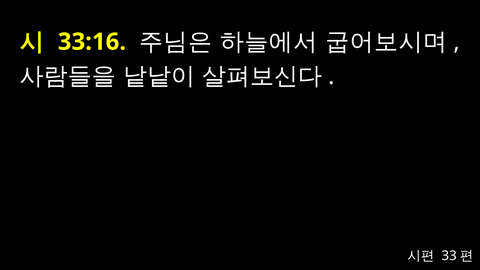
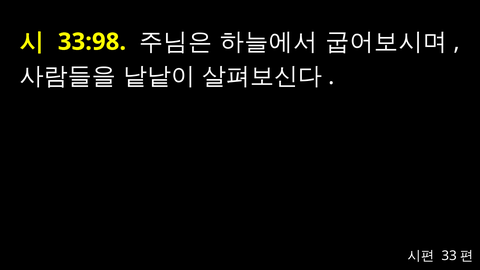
33:16: 33:16 -> 33:98 (92, 42)
